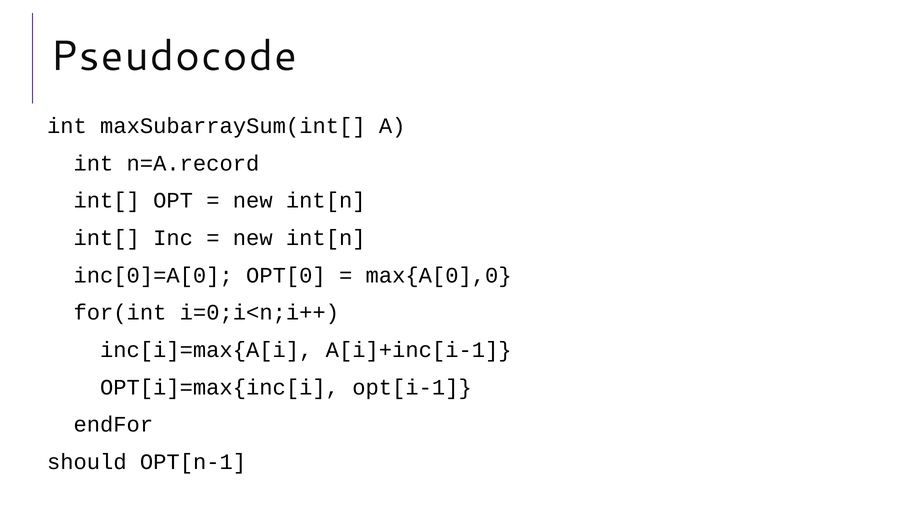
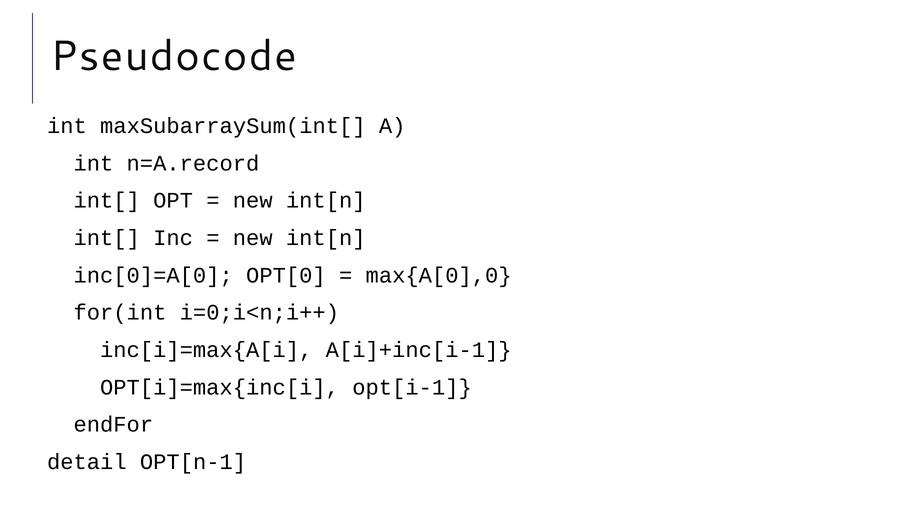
should: should -> detail (87, 462)
